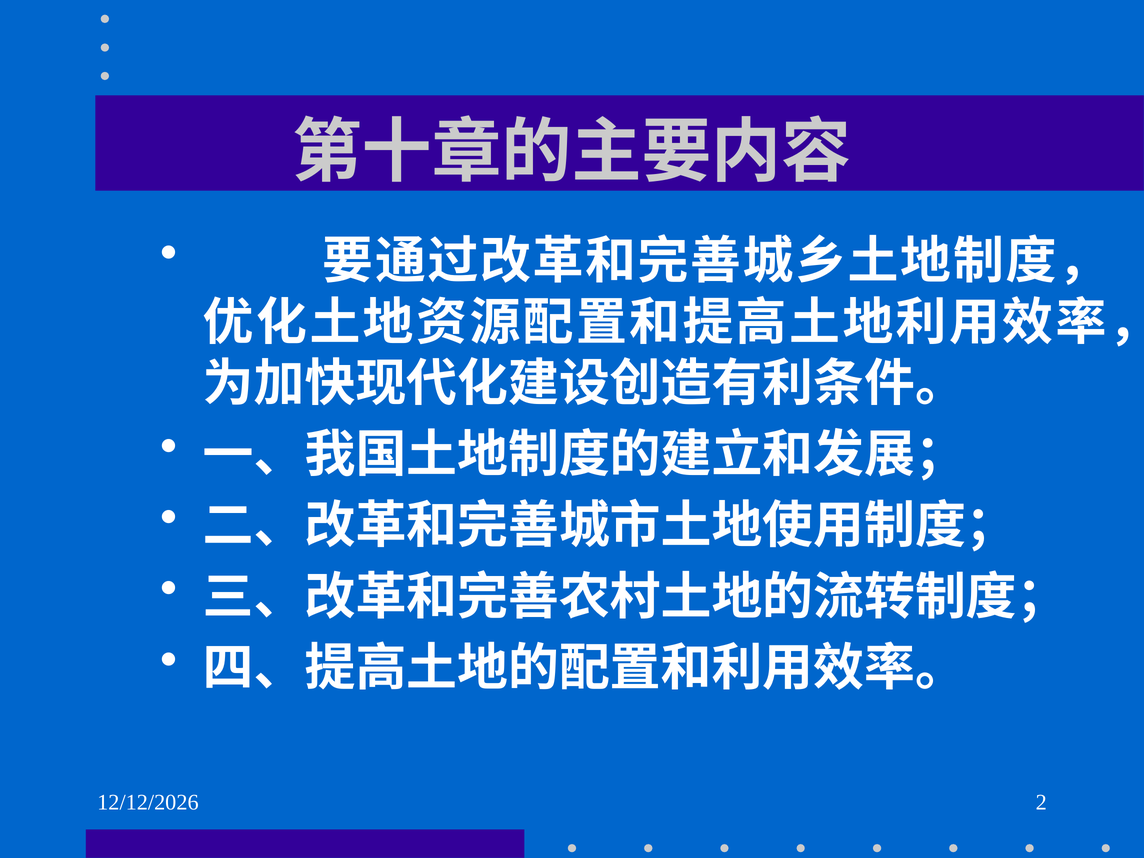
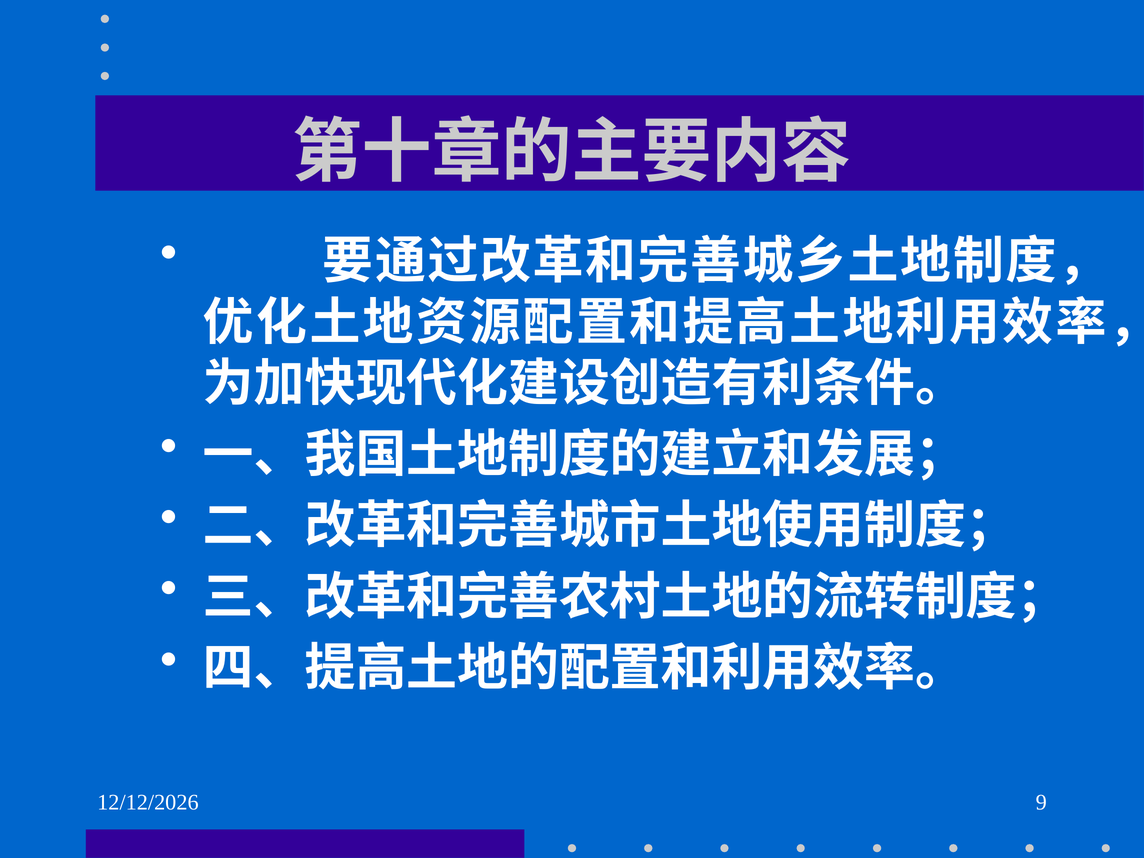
2: 2 -> 9 (1041, 802)
